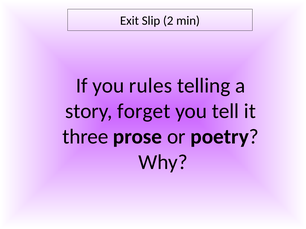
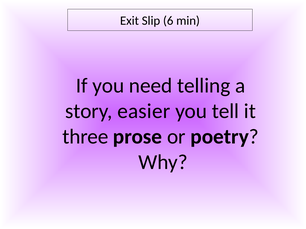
2: 2 -> 6 (168, 21)
rules: rules -> need (151, 86)
forget: forget -> easier (144, 111)
